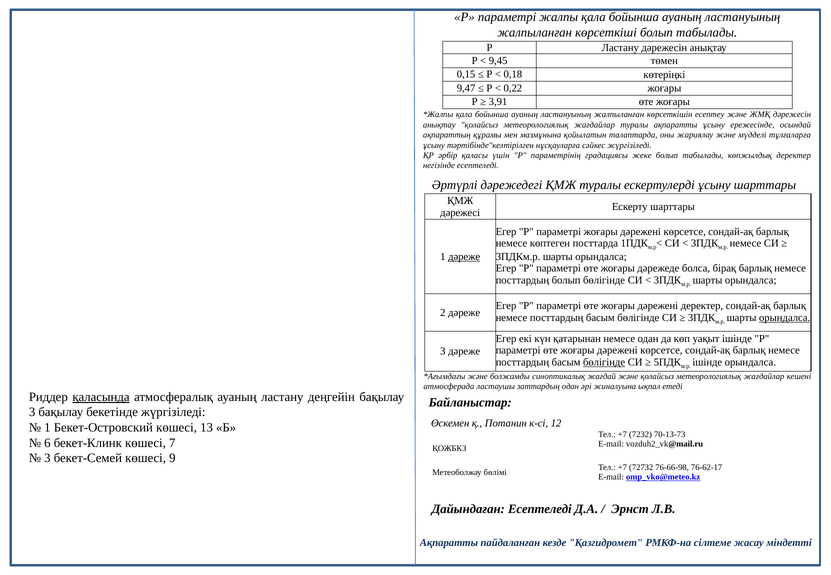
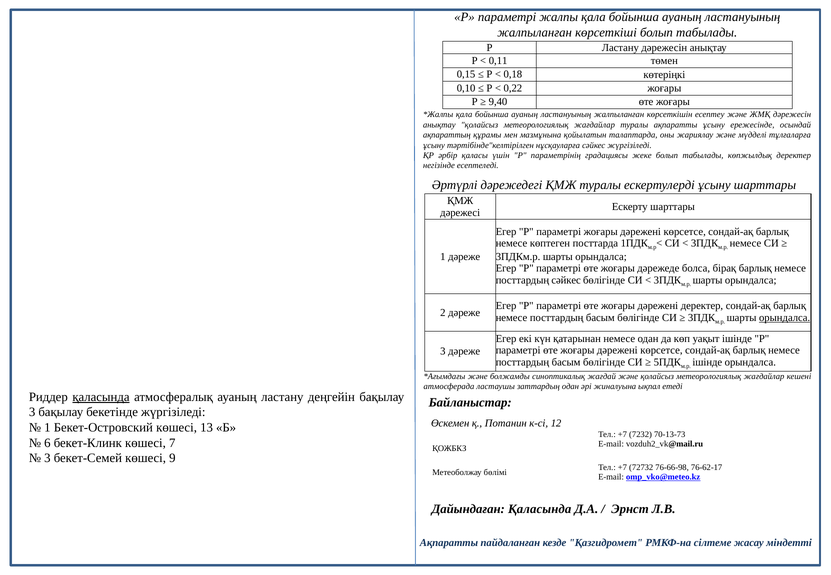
9,45: 9,45 -> 0,11 (498, 61)
9,47: 9,47 -> 0,10 (466, 88)
3,91: 3,91 -> 9,40 (498, 102)
дәреже underline: present -> none (464, 257)
посттардың болып: болып -> сәйкес (566, 280)
бөлігінде underline: present -> none (604, 362)
Дайындаған Есептеледі: Есептеледі -> Қаласында (540, 509)
